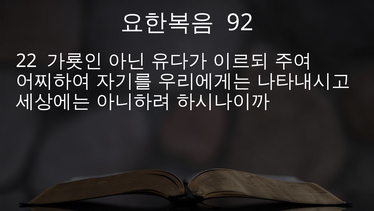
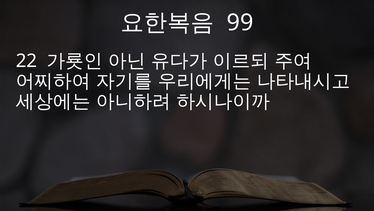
92: 92 -> 99 (240, 23)
